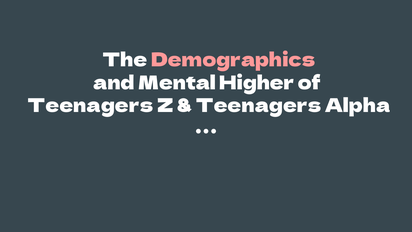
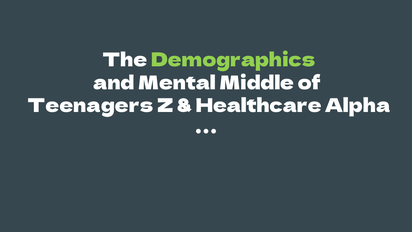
Demographics colour: pink -> light green (233, 60)
Higher: Higher -> Middle (257, 83)
Teenagers: Teenagers -> Healthcare (259, 106)
